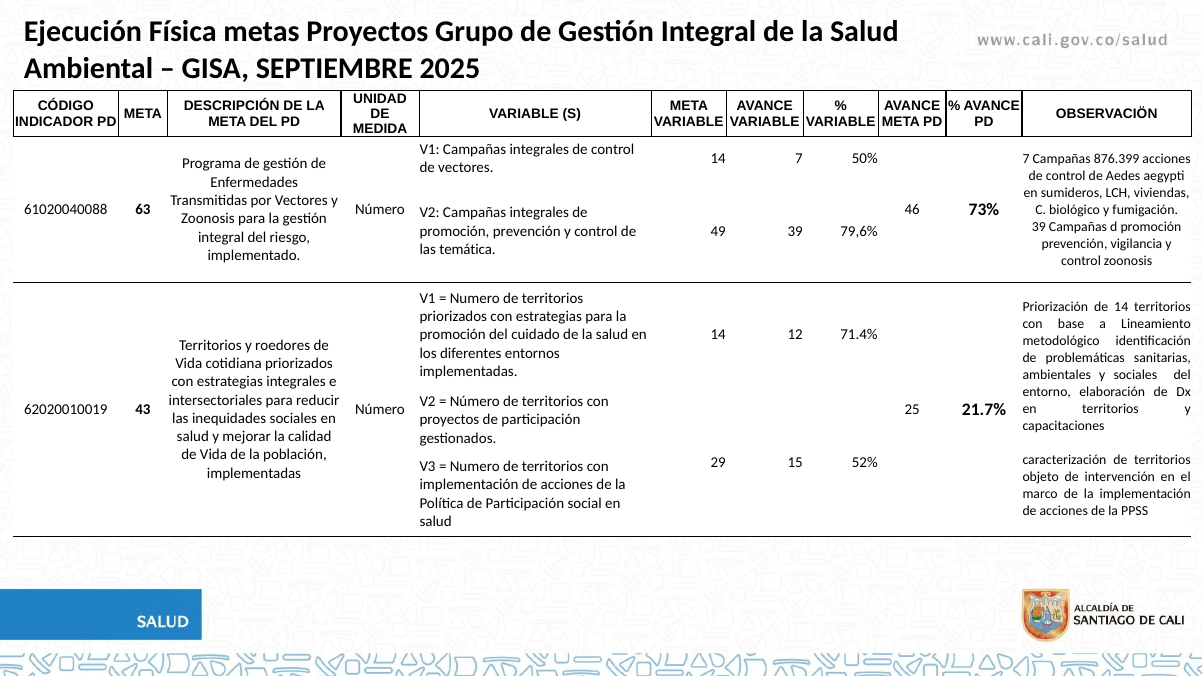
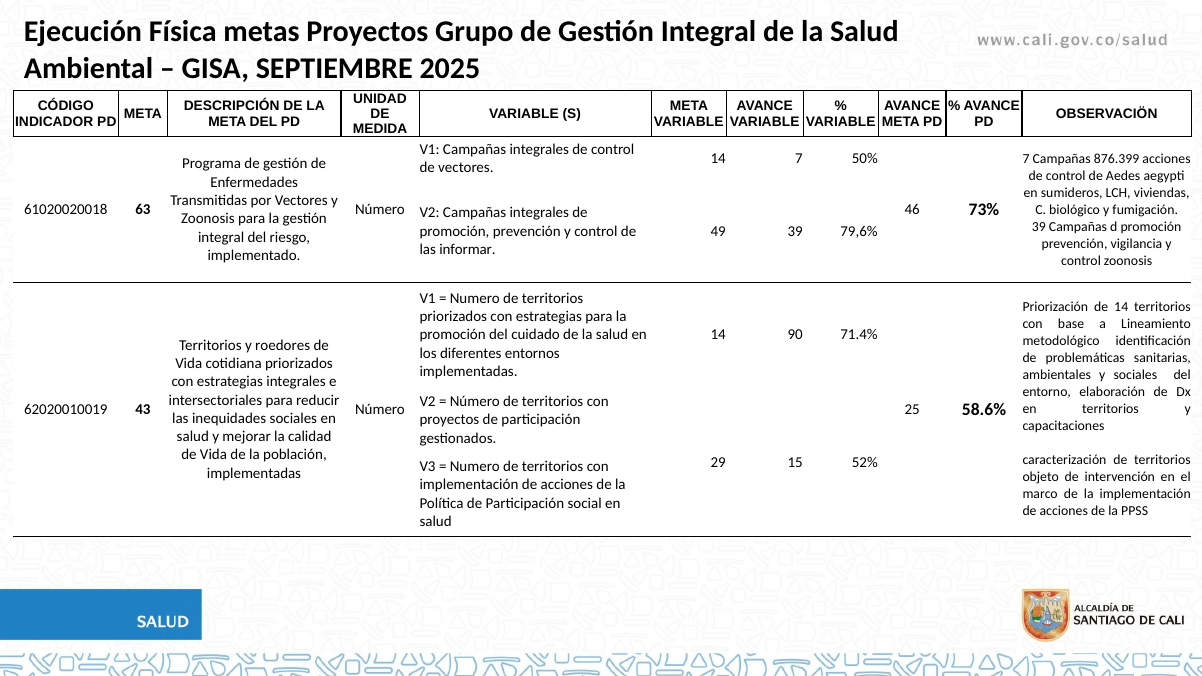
61020040088: 61020040088 -> 61020020018 (66, 210)
temática: temática -> informar (468, 249)
12: 12 -> 90 (795, 335)
21.7%: 21.7% -> 58.6% (984, 409)
